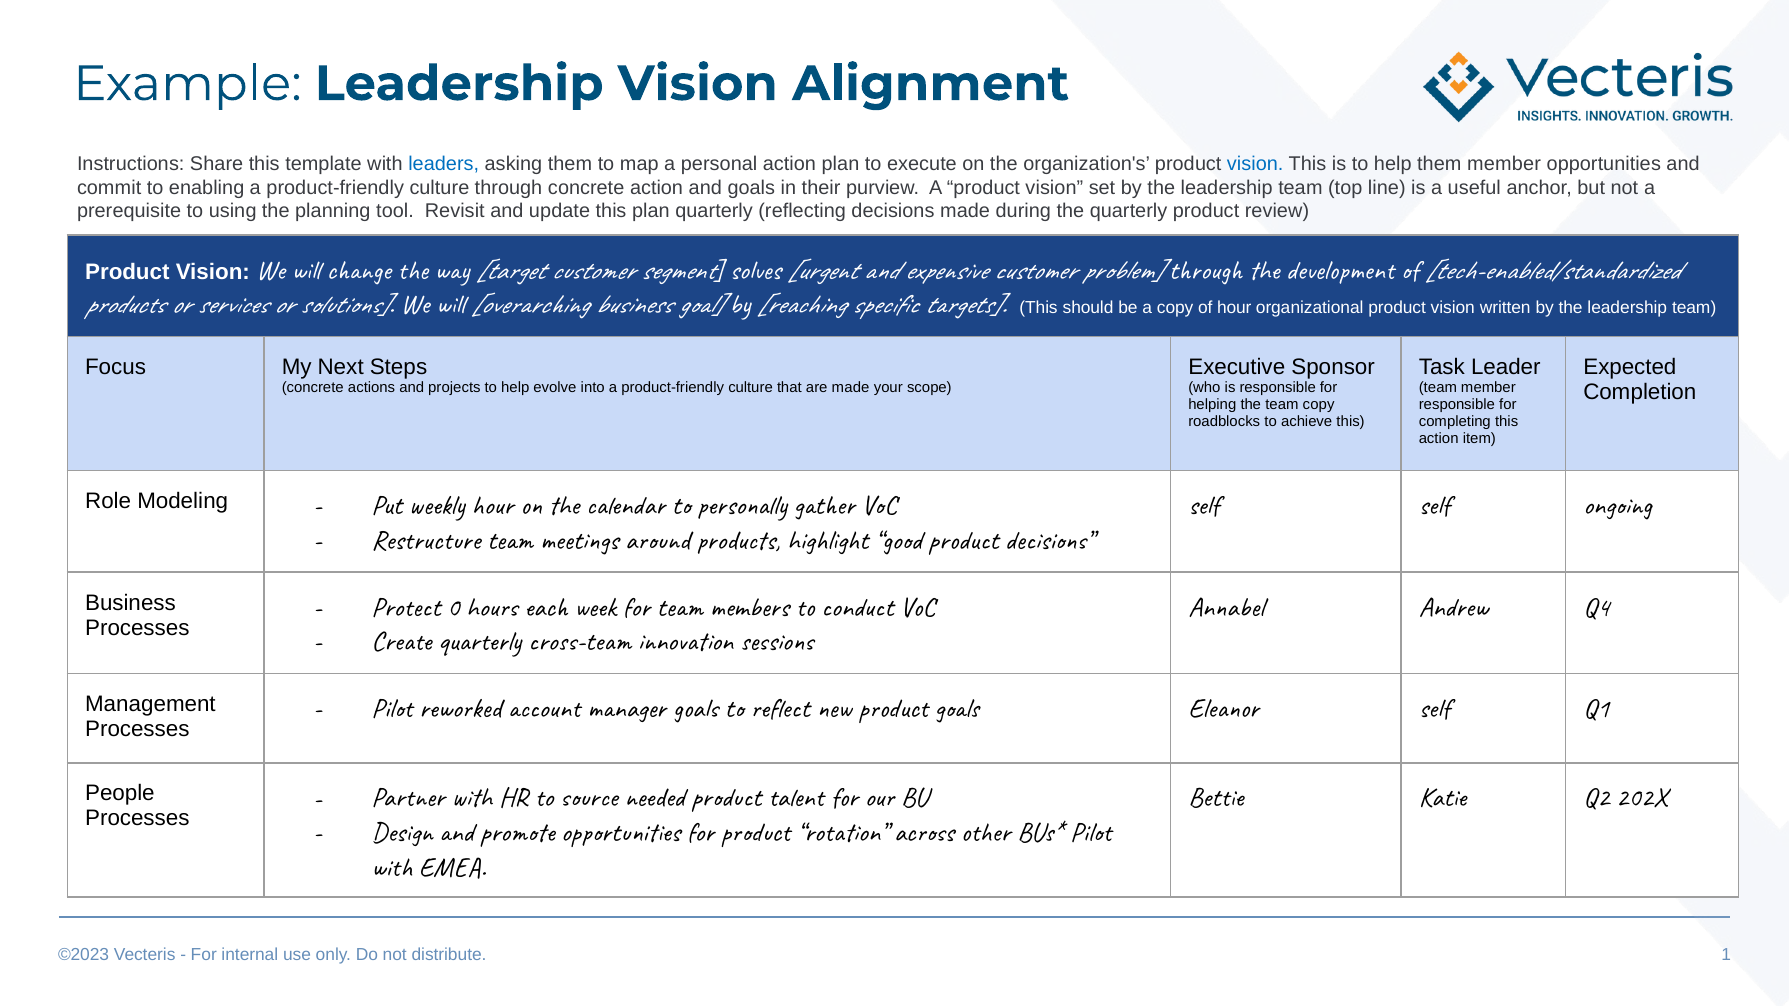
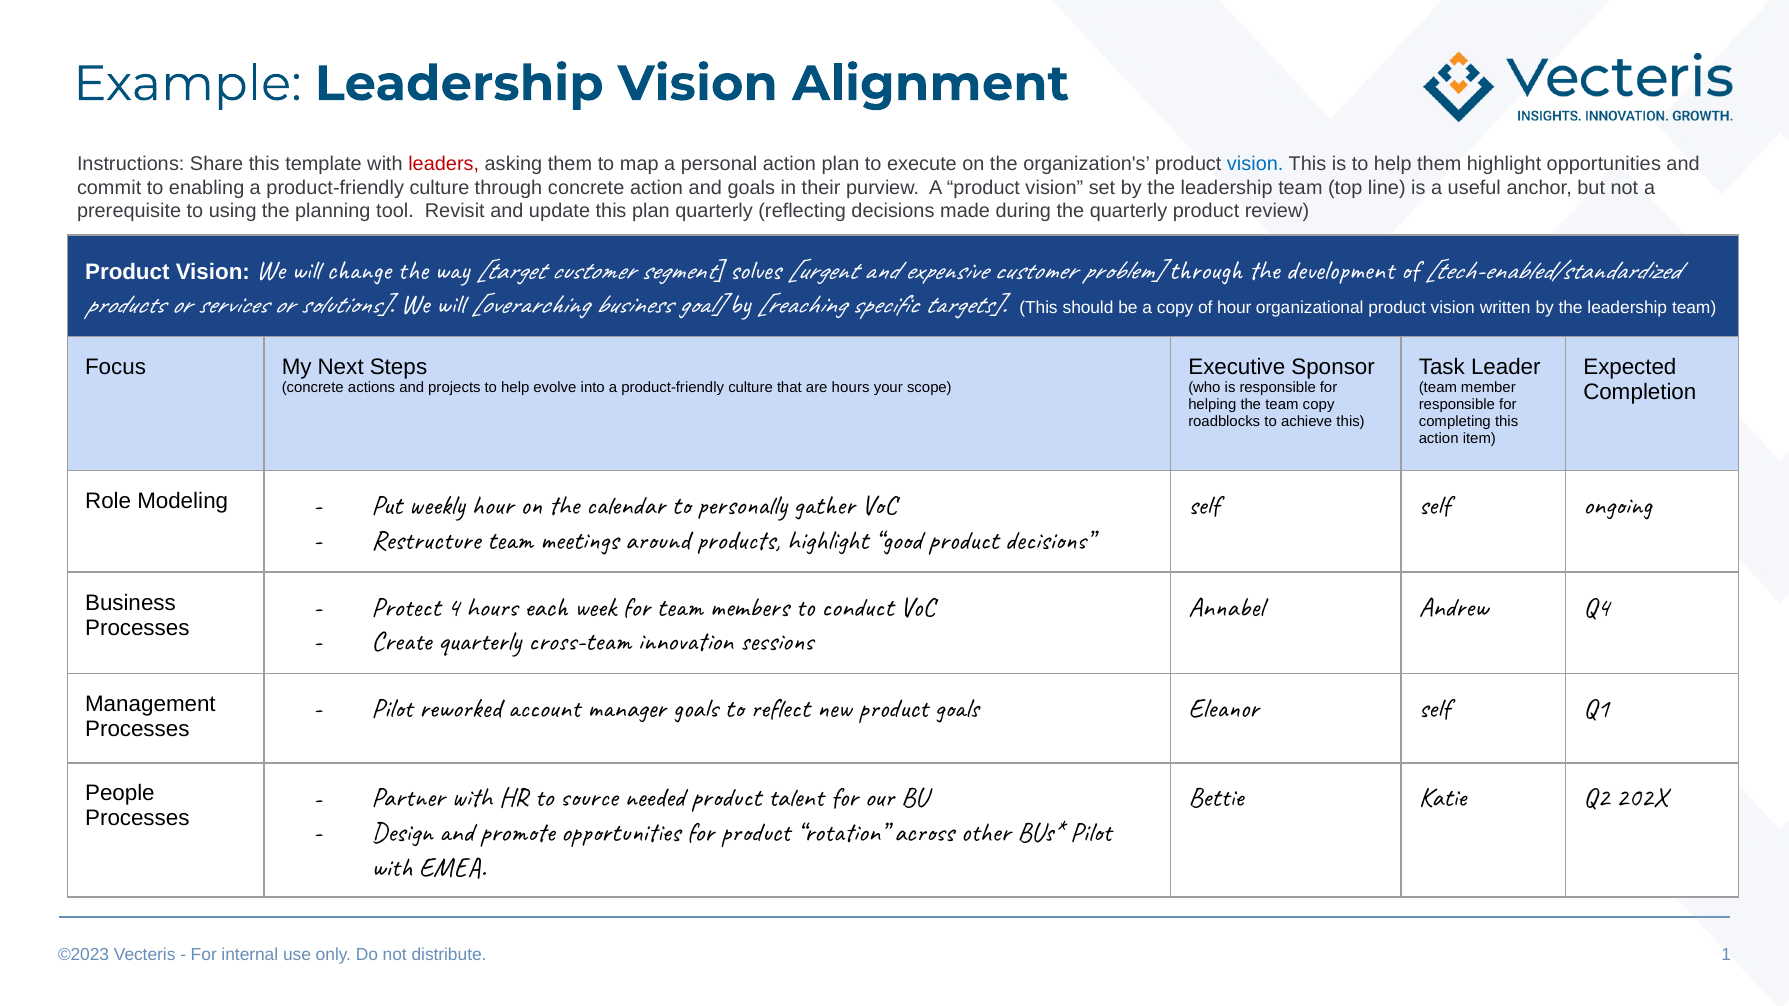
leaders colour: blue -> red (444, 164)
them member: member -> highlight (1504, 164)
are made: made -> hours (851, 388)
0: 0 -> 4 (453, 607)
